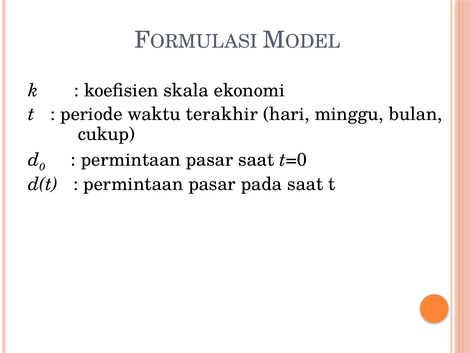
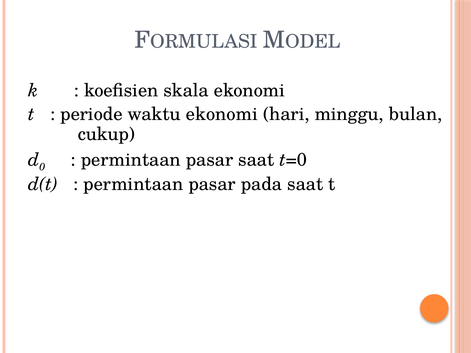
waktu terakhir: terakhir -> ekonomi (222, 114)
